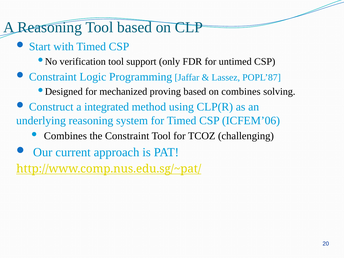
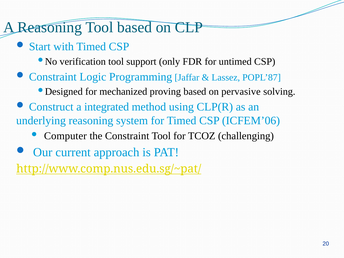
on combines: combines -> pervasive (241, 92)
Combines: Combines -> Computer (65, 136)
